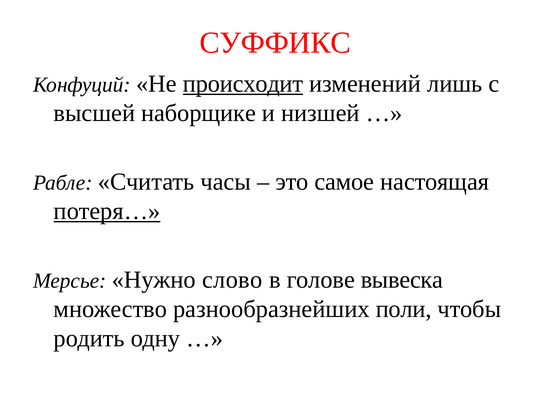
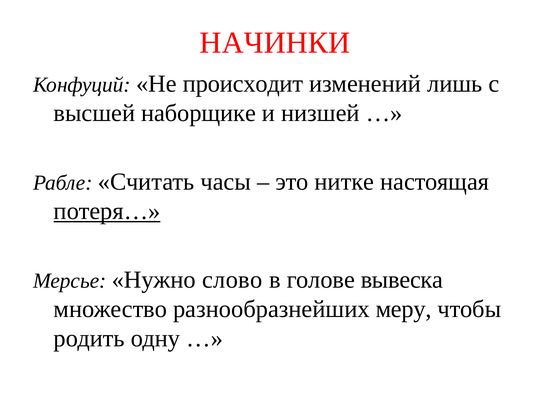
СУФФИКС: СУФФИКС -> НАЧИНКИ (275, 43)
происходит underline: present -> none (243, 84)
самое: самое -> нитке (344, 181)
поли: поли -> меру (404, 309)
